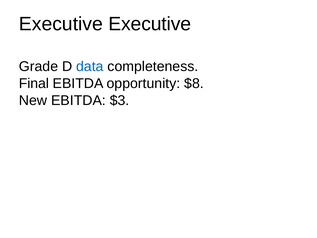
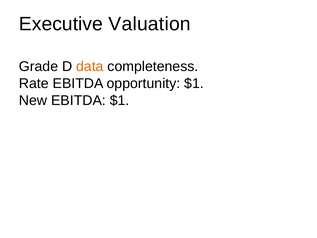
Executive Executive: Executive -> Valuation (150, 24)
data colour: blue -> orange (90, 66)
Final: Final -> Rate (34, 83)
opportunity $8: $8 -> $1 (194, 83)
EBITDA $3: $3 -> $1 (120, 100)
